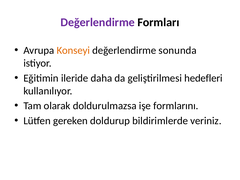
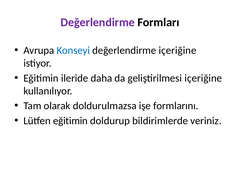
Konseyi colour: orange -> blue (73, 50)
değerlendirme sonunda: sonunda -> içeriğine (178, 50)
geliştirilmesi hedefleri: hedefleri -> içeriğine (203, 78)
Lütfen gereken: gereken -> eğitimin (70, 121)
